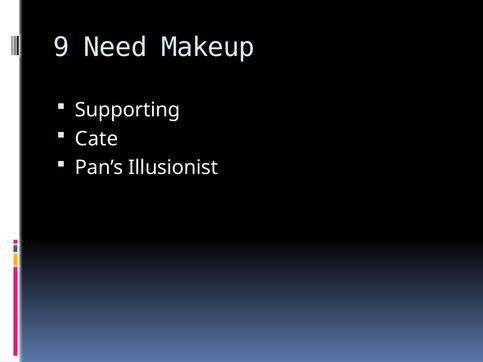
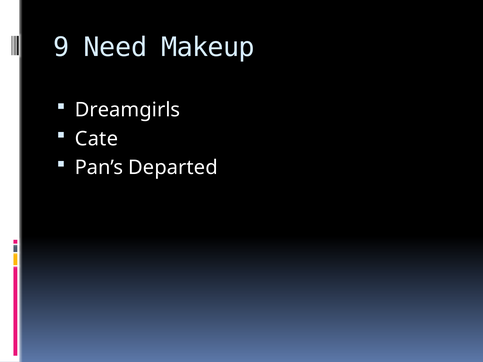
Supporting: Supporting -> Dreamgirls (128, 110)
Illusionist: Illusionist -> Departed (173, 168)
